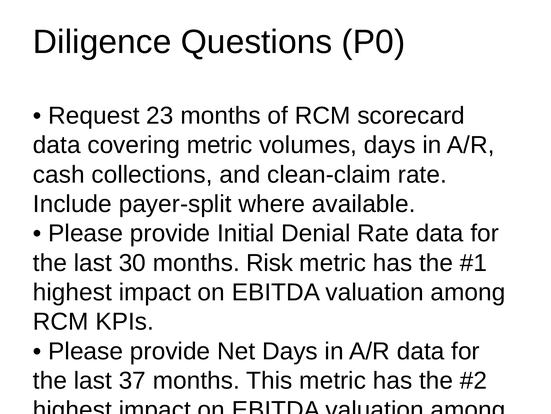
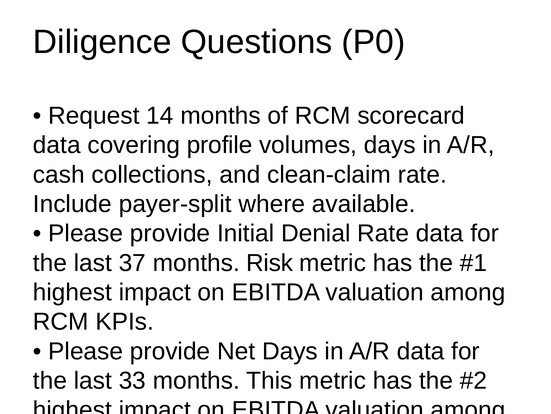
23: 23 -> 14 (160, 116)
covering metric: metric -> profile (220, 145)
30: 30 -> 37 (132, 263)
37: 37 -> 33 (132, 380)
